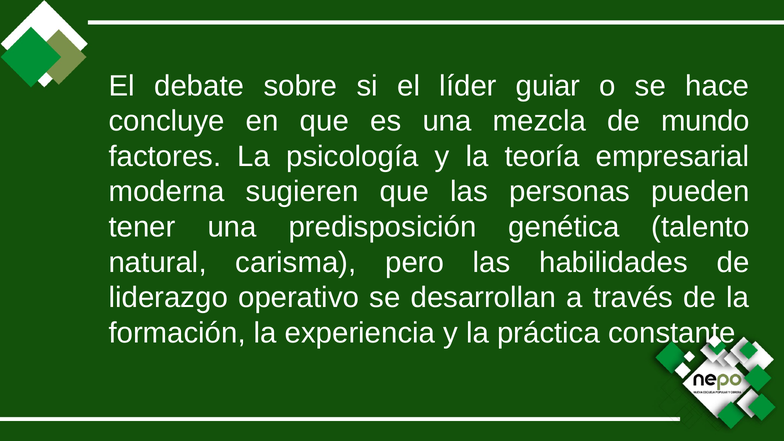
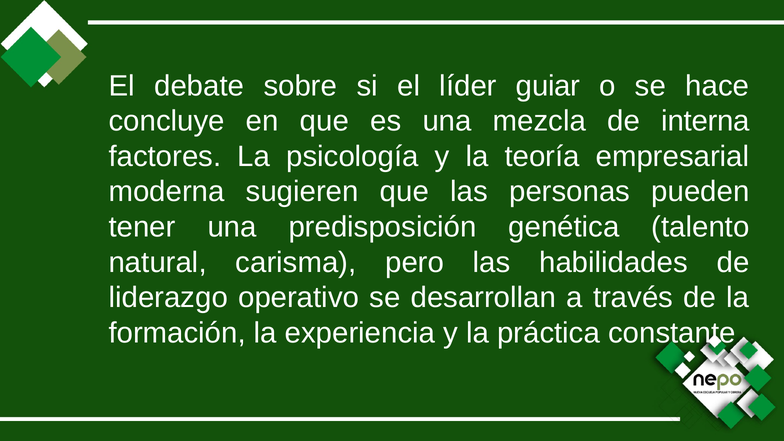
mundo: mundo -> interna (705, 121)
